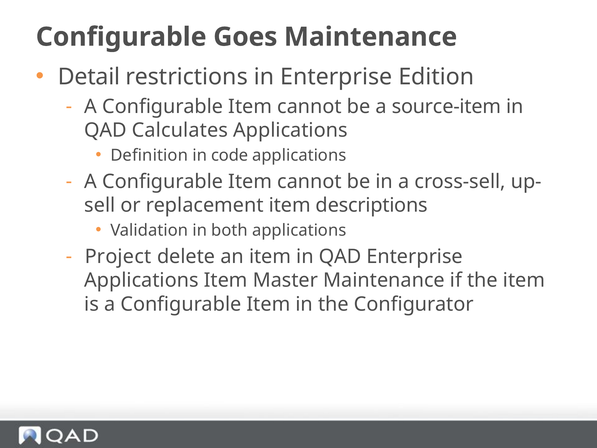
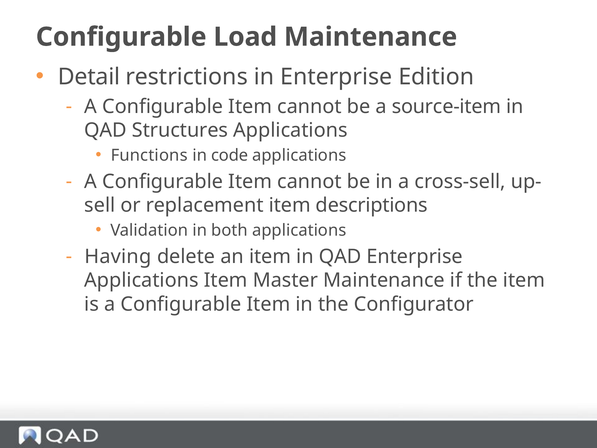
Goes: Goes -> Load (245, 37)
Calculates: Calculates -> Structures (180, 130)
Definition: Definition -> Functions (149, 155)
Project: Project -> Having (118, 256)
